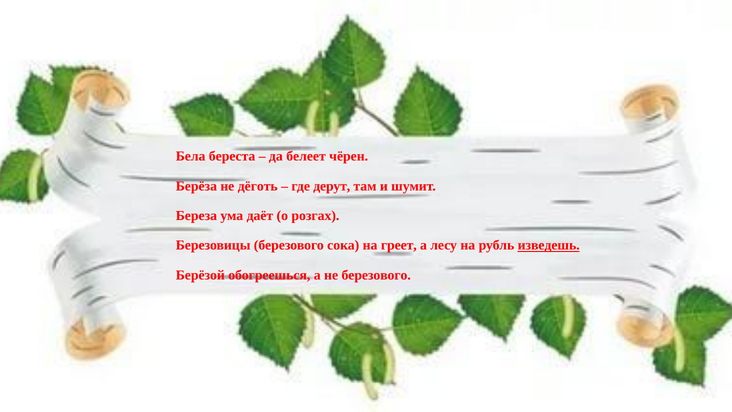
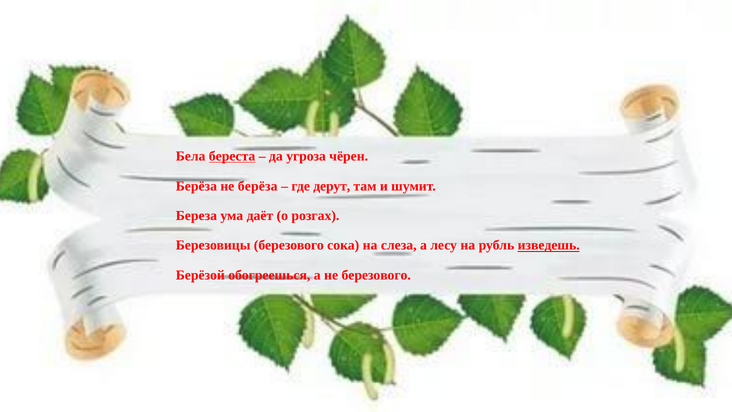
береста underline: none -> present (232, 156)
белеет: белеет -> угроза (306, 156)
не дёготь: дёготь -> берёза (258, 186)
греет: греет -> слеза (399, 245)
